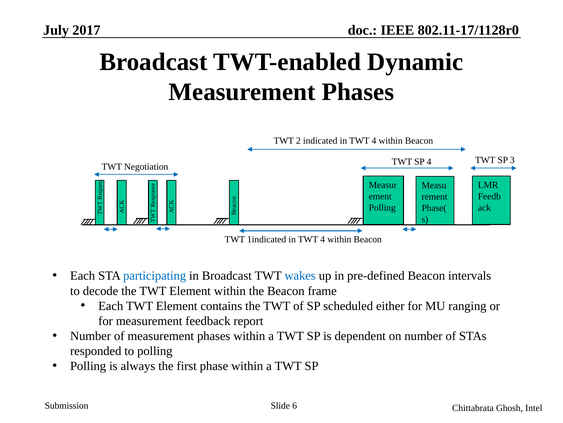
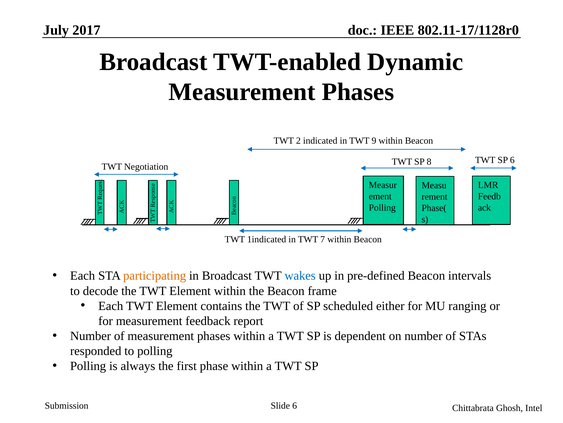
indicated in TWT 4: 4 -> 9 (374, 140)
SP 3: 3 -> 6 (512, 160)
SP 4: 4 -> 8 (429, 162)
1indicated in TWT 4: 4 -> 7 (323, 239)
participating colour: blue -> orange (155, 275)
